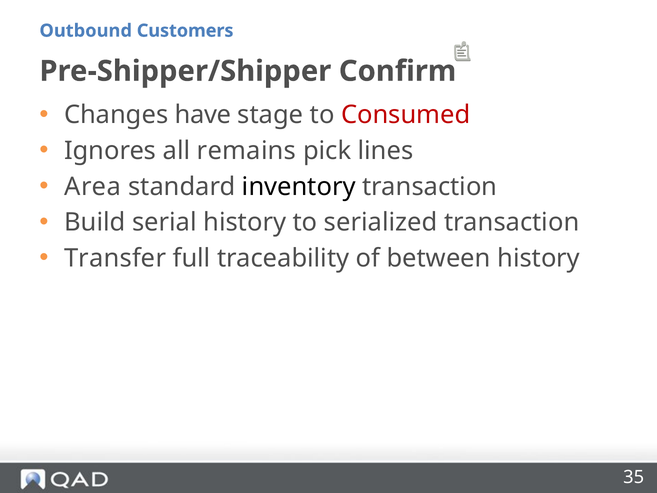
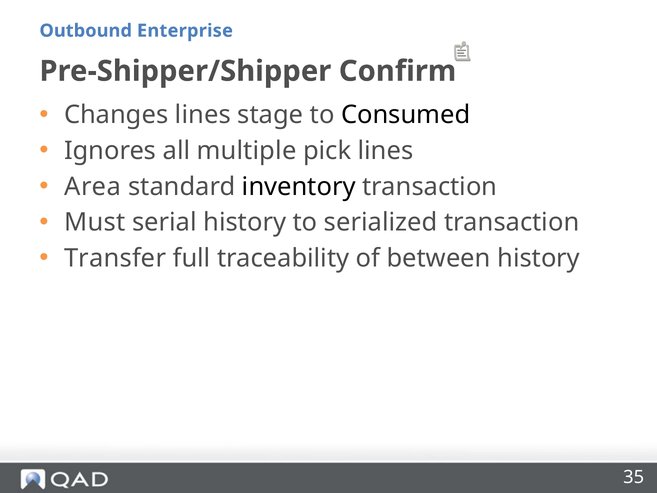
Customers: Customers -> Enterprise (185, 31)
Changes have: have -> lines (203, 115)
Consumed colour: red -> black (406, 115)
remains: remains -> multiple (247, 151)
Build: Build -> Must (95, 222)
